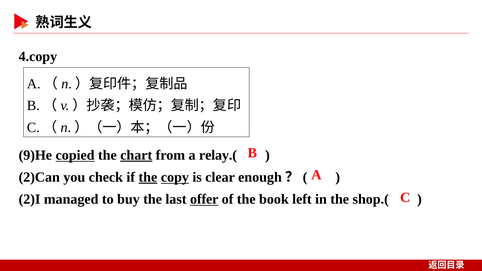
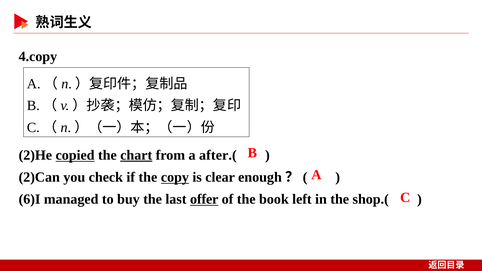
9)He: 9)He -> 2)He (35, 155)
relay.(: relay.( -> after.( (218, 155)
the underline: present -> none (148, 177)
2)I: 2)I -> 6)I (30, 199)
